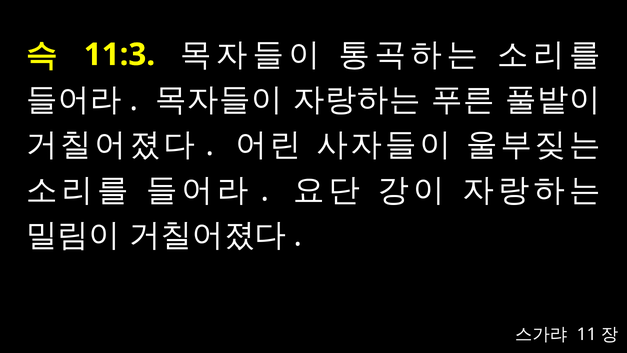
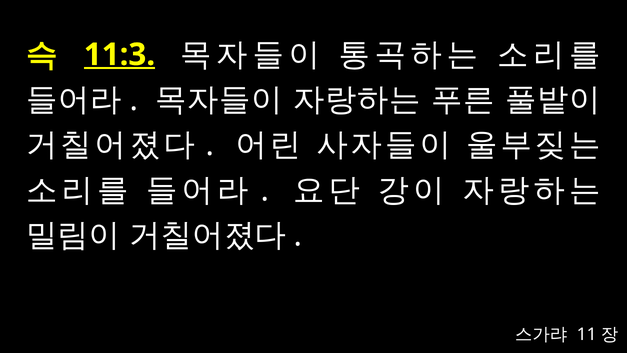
11:3 underline: none -> present (119, 55)
